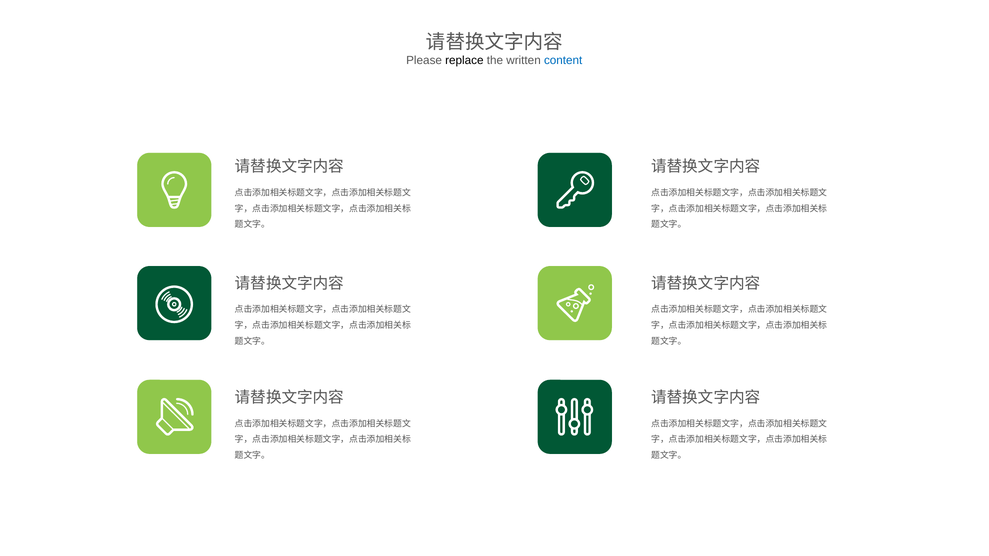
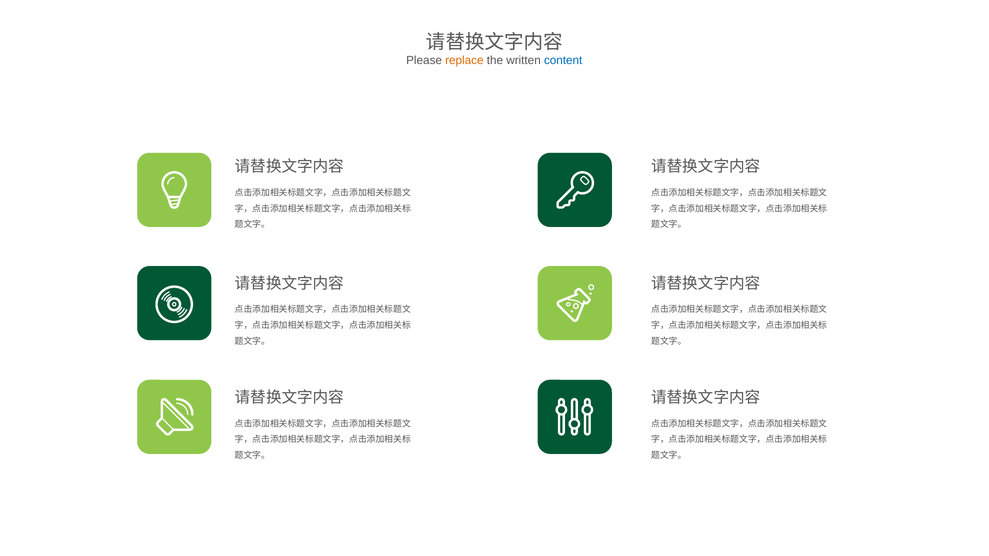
replace colour: black -> orange (464, 60)
